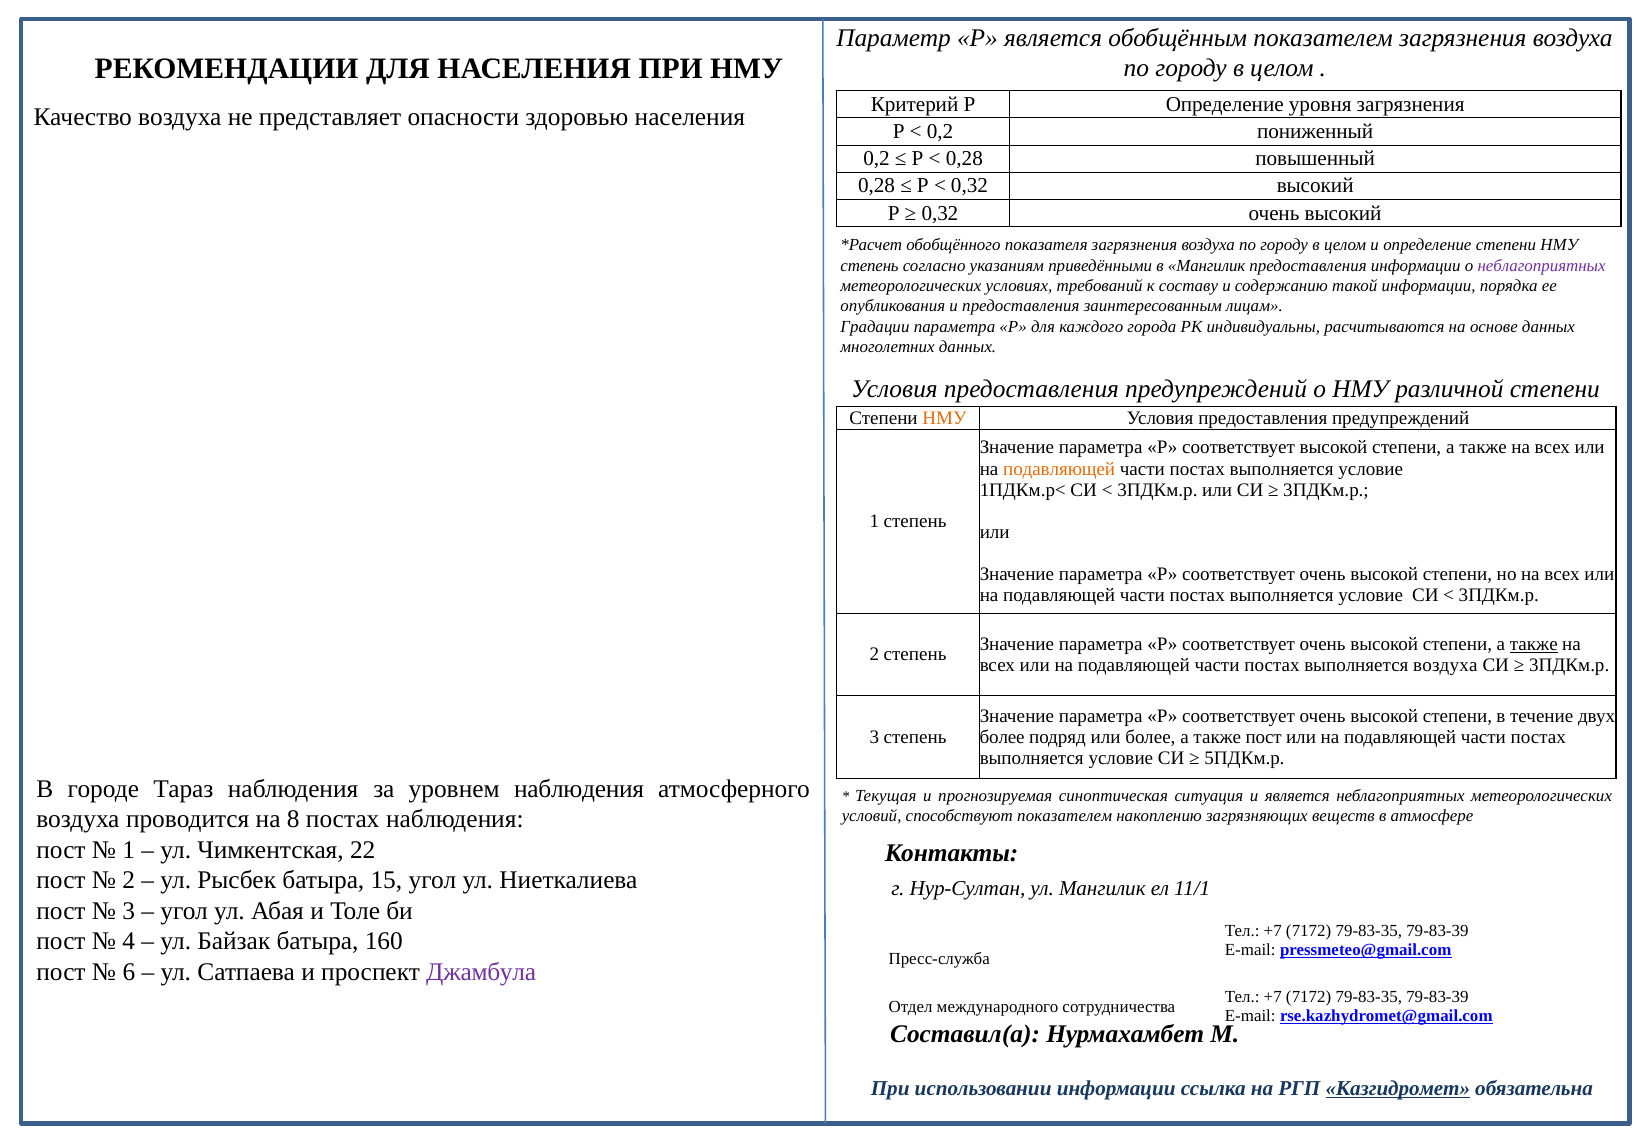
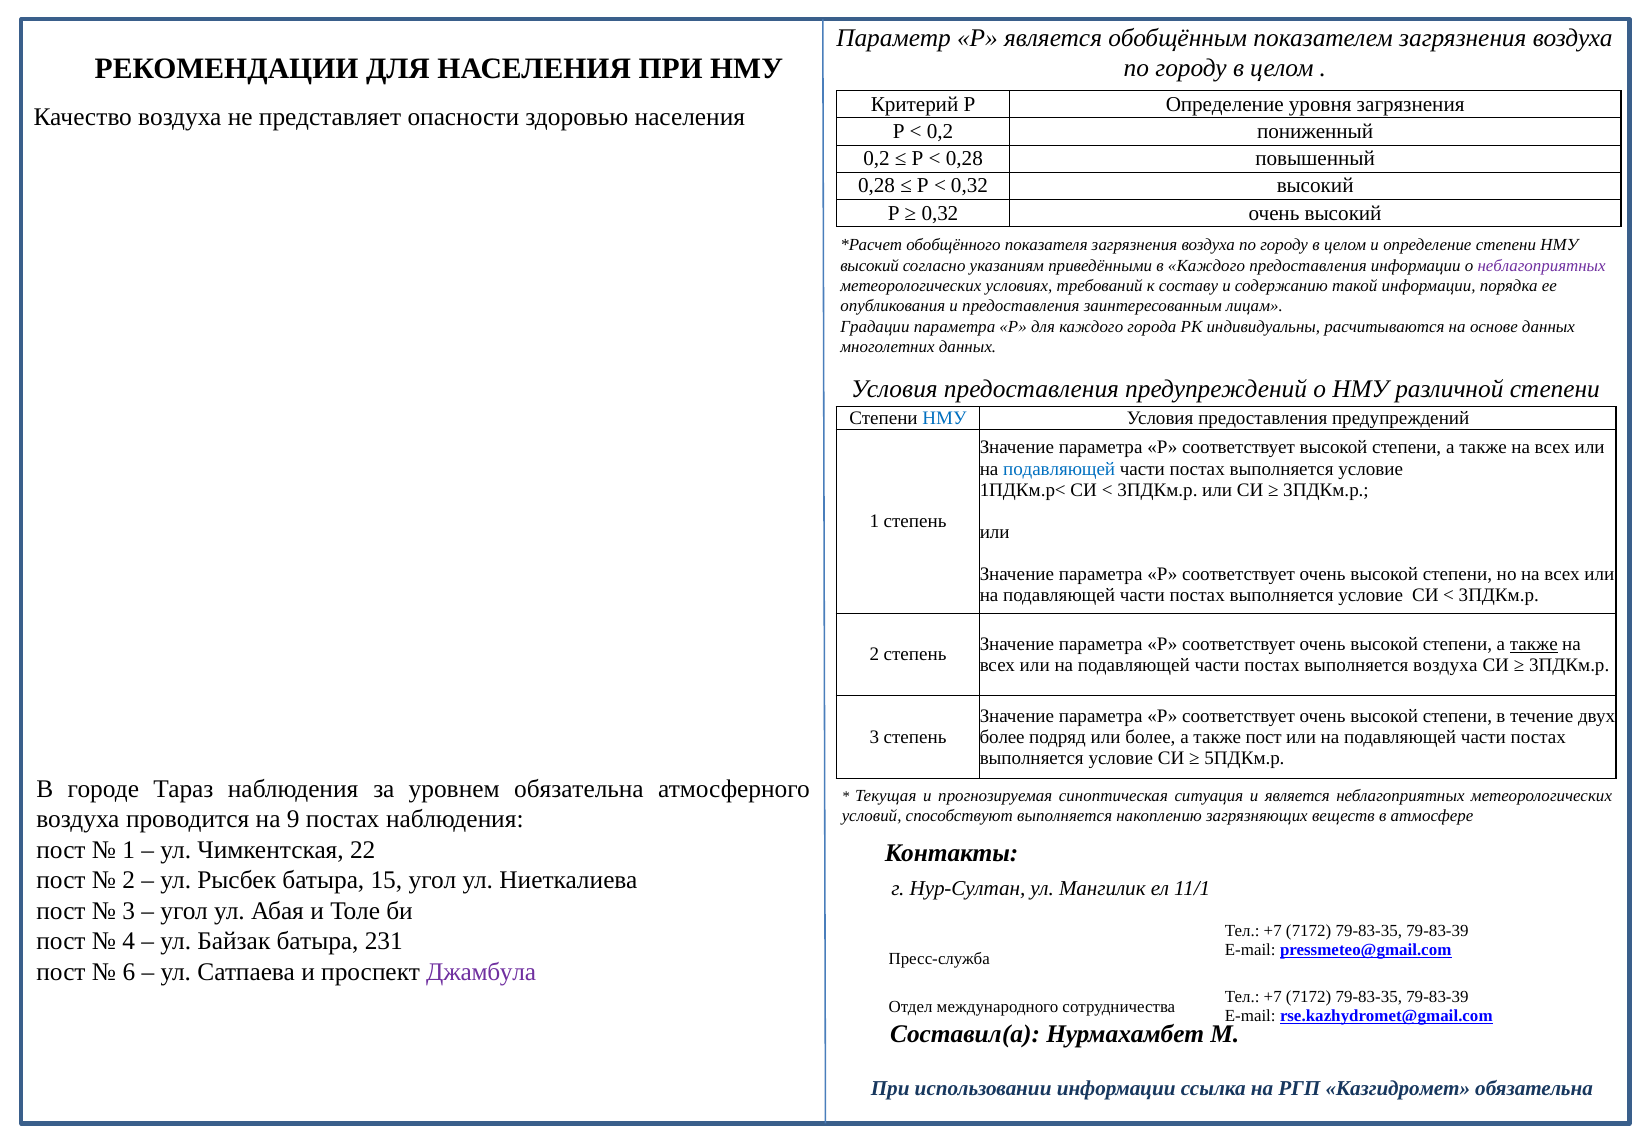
степень: степень -> высокий (870, 266)
в Мангилик: Мангилик -> Каждого (1207, 266)
НМУ colour: orange -> blue (945, 418)
подавляющей colour: orange -> blue (1059, 469)
уровнем наблюдения: наблюдения -> обязательна (579, 789)
8: 8 -> 9 (293, 819)
способствуют показателем: показателем -> выполняется (1065, 816)
160: 160 -> 231 (384, 941)
Казгидромет underline: present -> none (1398, 1088)
